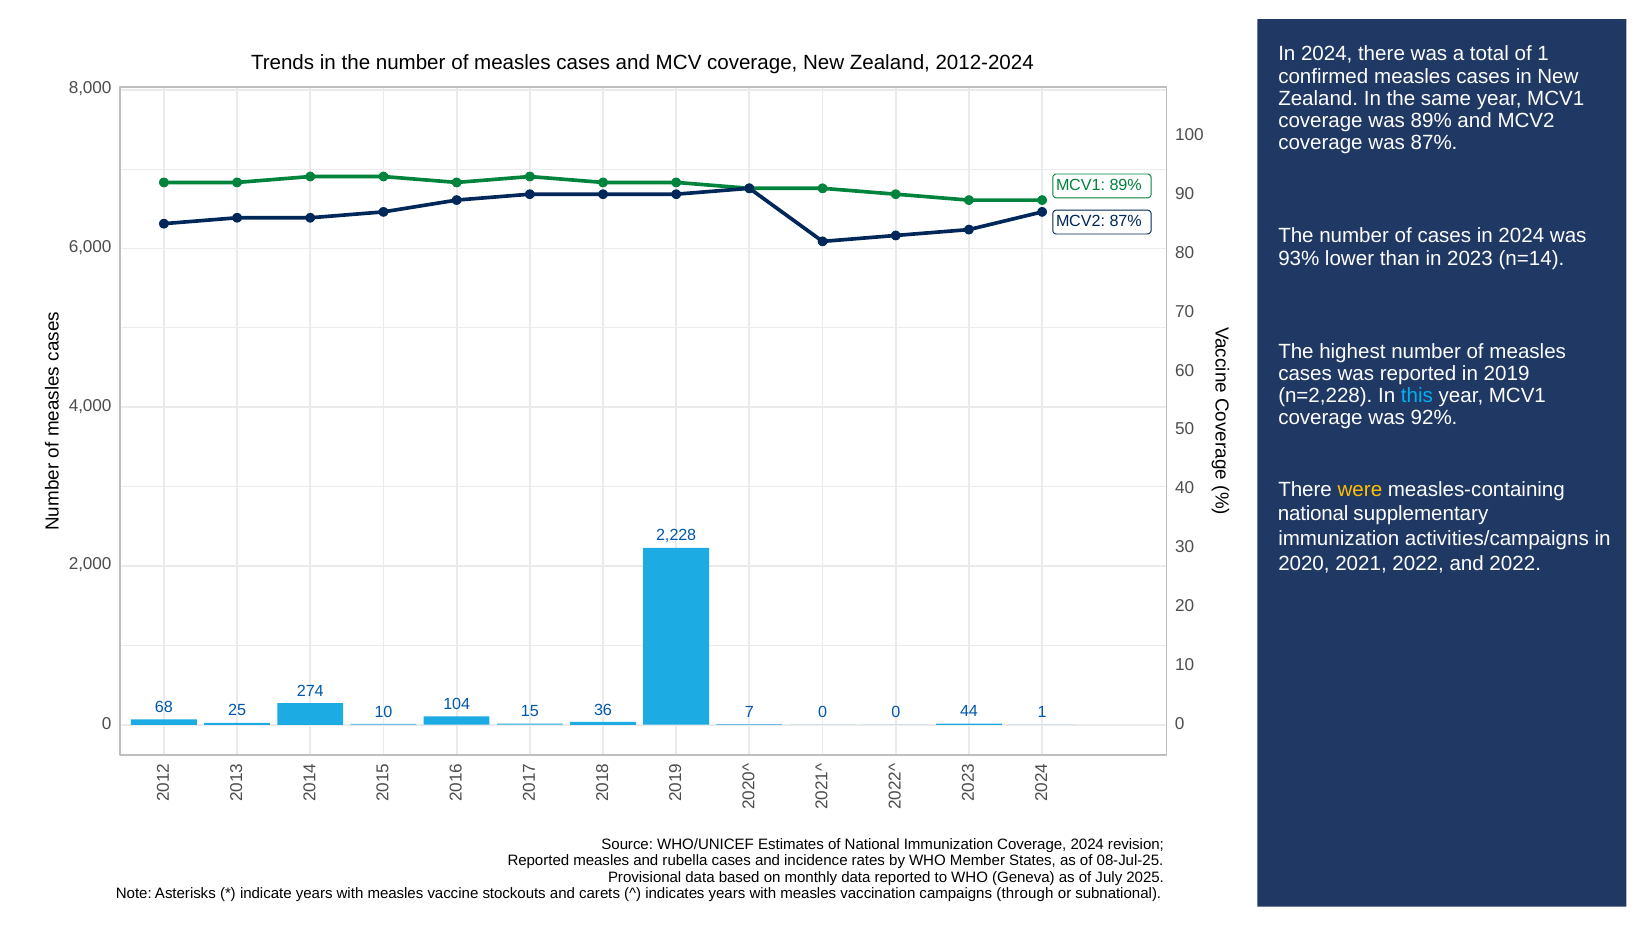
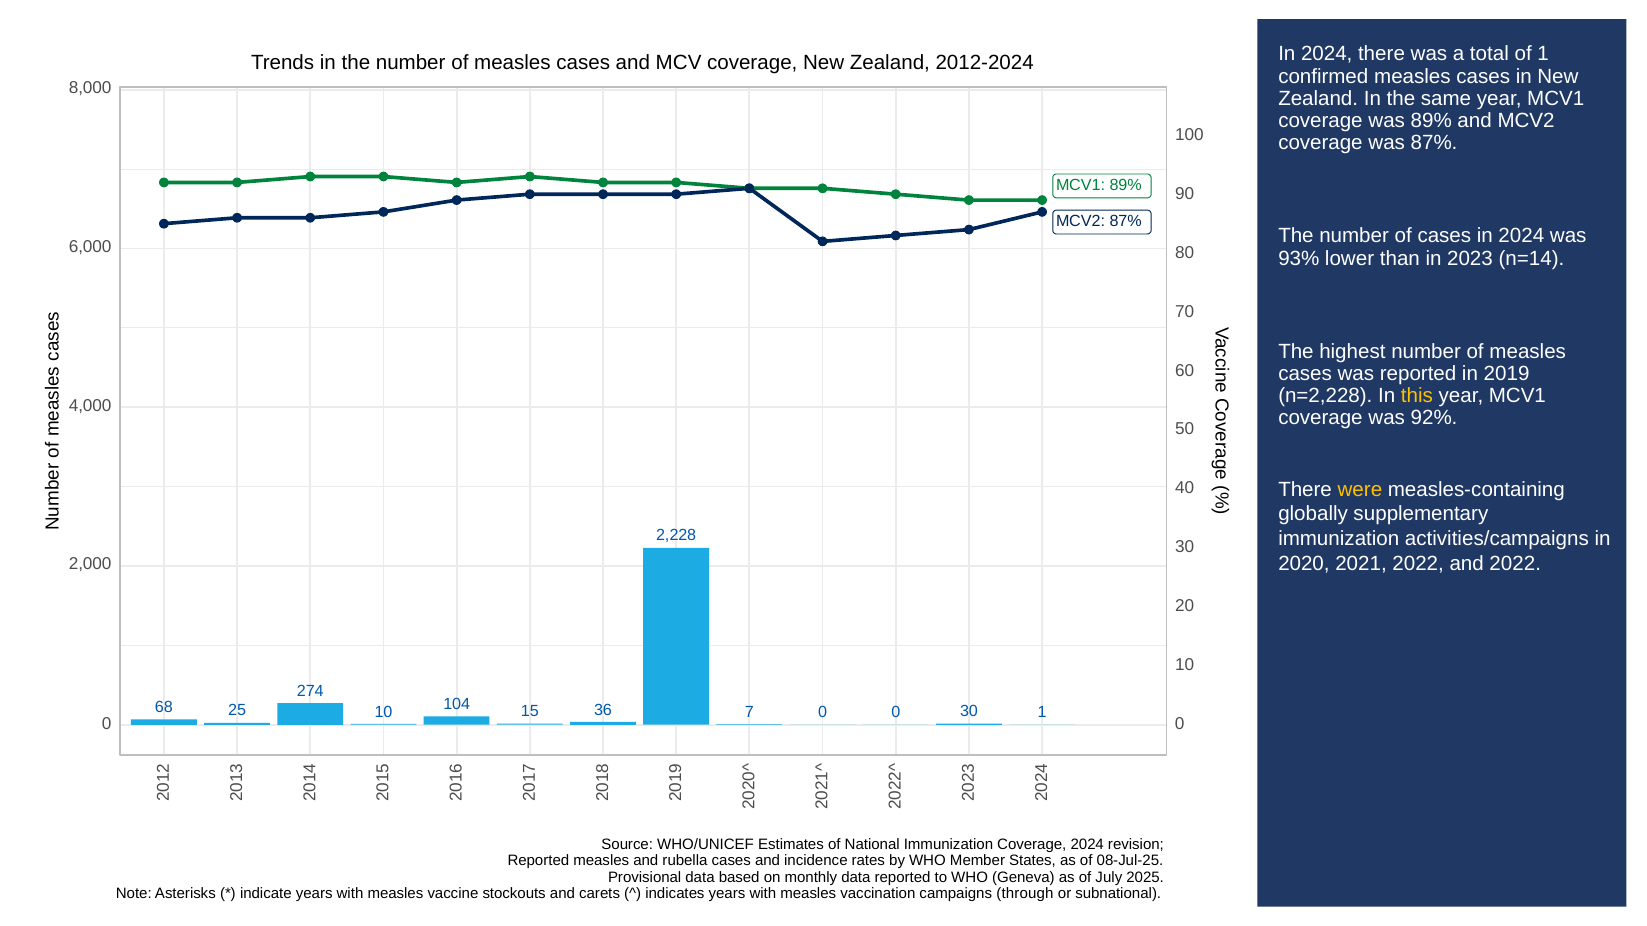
this colour: light blue -> yellow (1417, 396)
national: national -> globally (1313, 514)
0 44: 44 -> 30 (969, 712)
